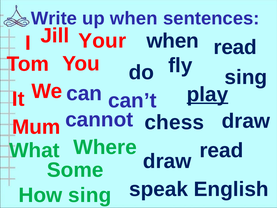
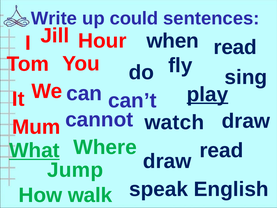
up when: when -> could (134, 18)
Your: Your -> Hour (102, 41)
chess: chess -> watch (174, 122)
What underline: none -> present (34, 150)
Some: Some -> Jump (75, 170)
How sing: sing -> walk (90, 195)
